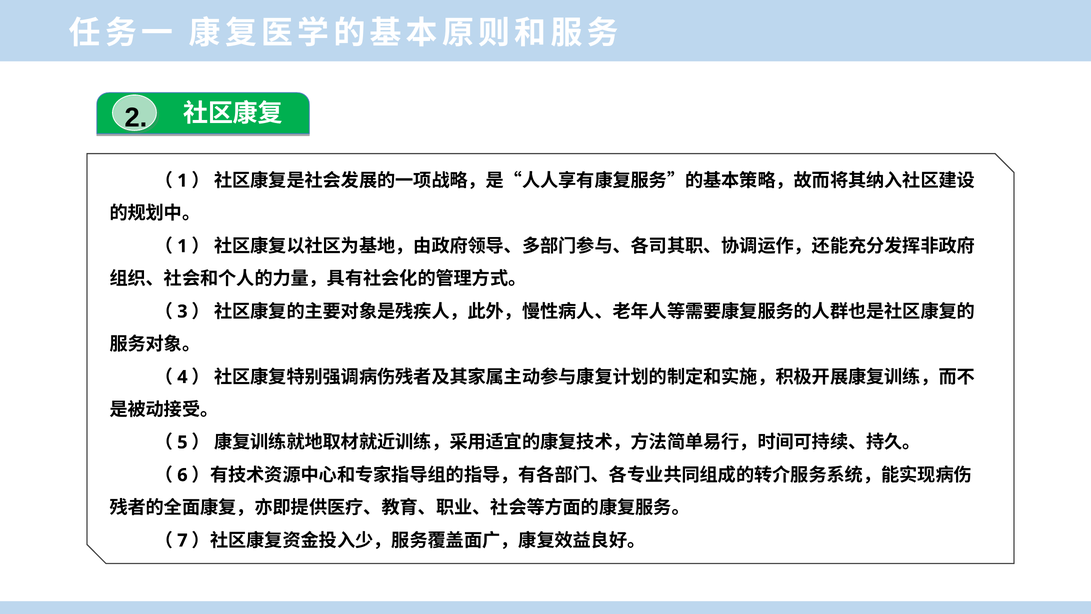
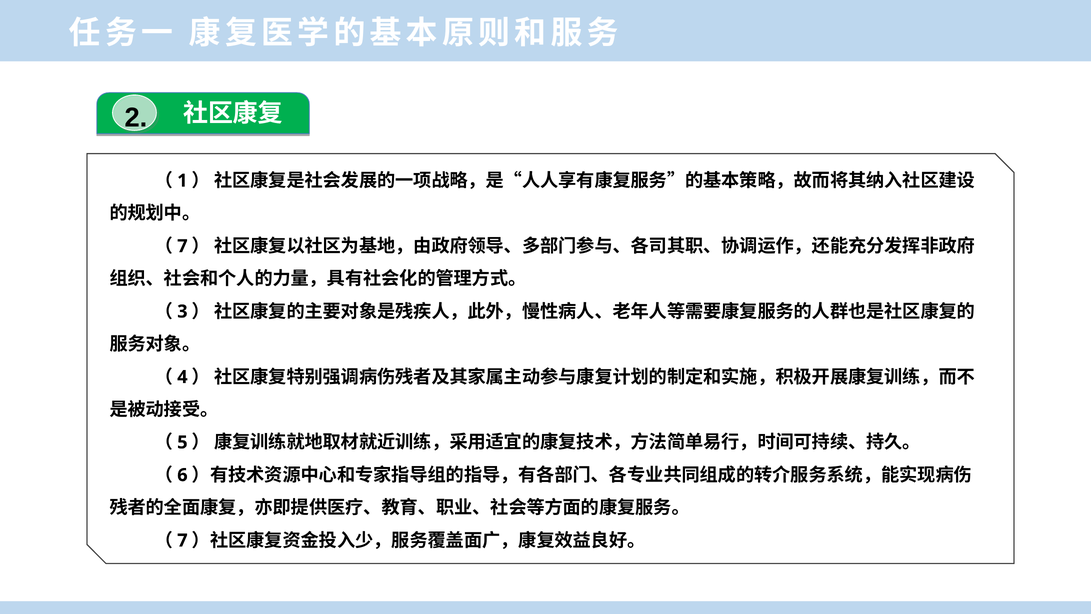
1: 1 -> 7 (182, 246)
